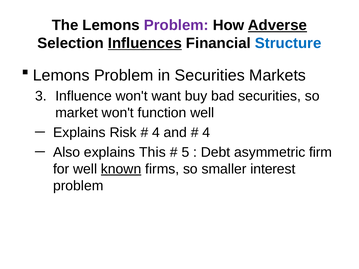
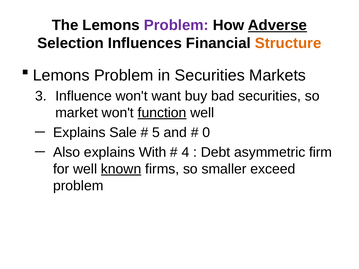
Influences underline: present -> none (145, 43)
Structure colour: blue -> orange (288, 43)
function underline: none -> present (162, 113)
Risk: Risk -> Sale (123, 133)
4: 4 -> 5 (156, 133)
4: 4 -> 0 (206, 133)
This: This -> With (153, 152)
5: 5 -> 4 (185, 152)
interest: interest -> exceed (273, 169)
